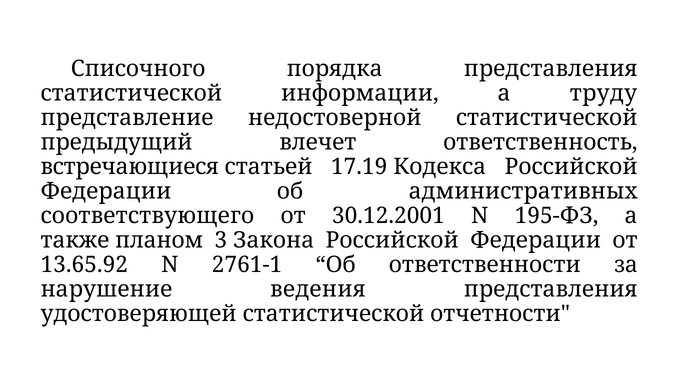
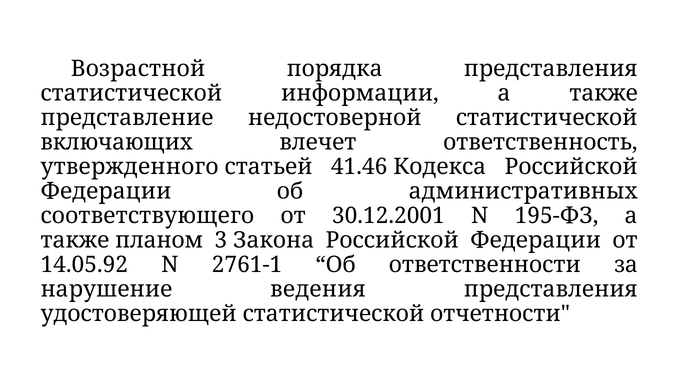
Списочного: Списочного -> Возрастной (138, 69)
информации а труду: труду -> также (604, 93)
предыдущий: предыдущий -> включающих (117, 142)
встречающиеся: встречающиеся -> утвержденного (130, 167)
17.19: 17.19 -> 41.46 (359, 167)
13.65.92: 13.65.92 -> 14.05.92 (84, 265)
